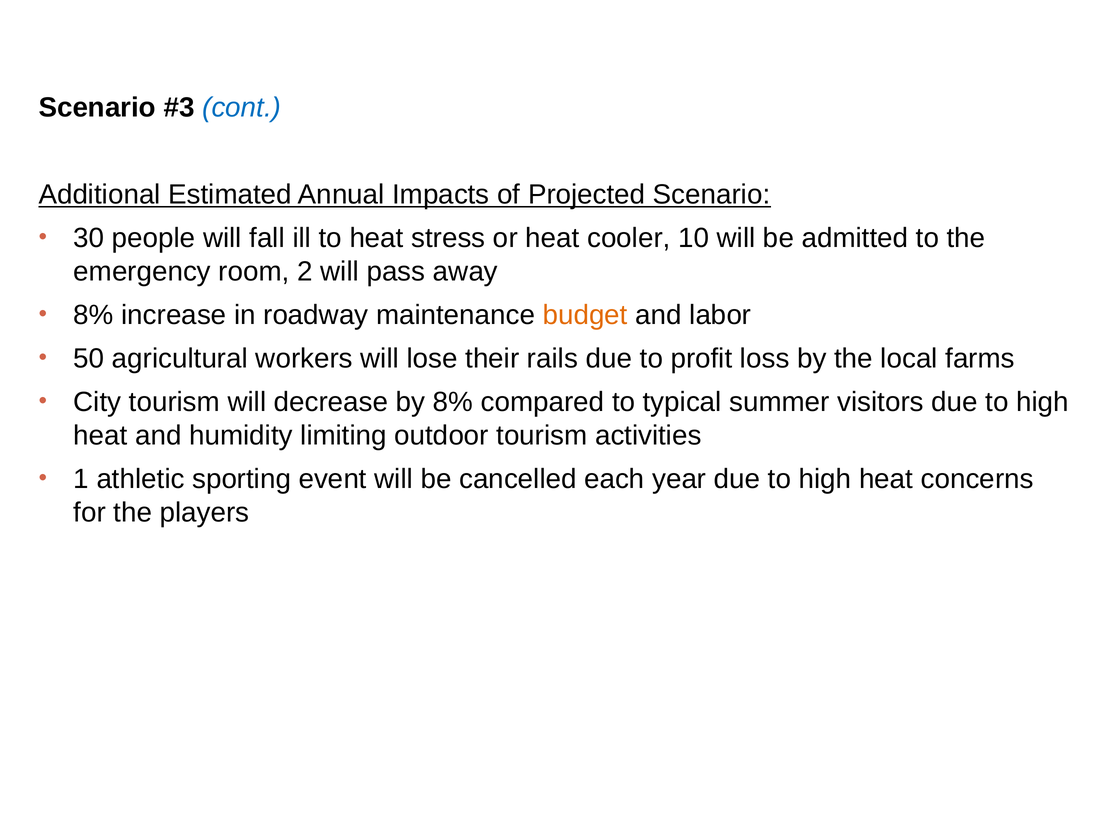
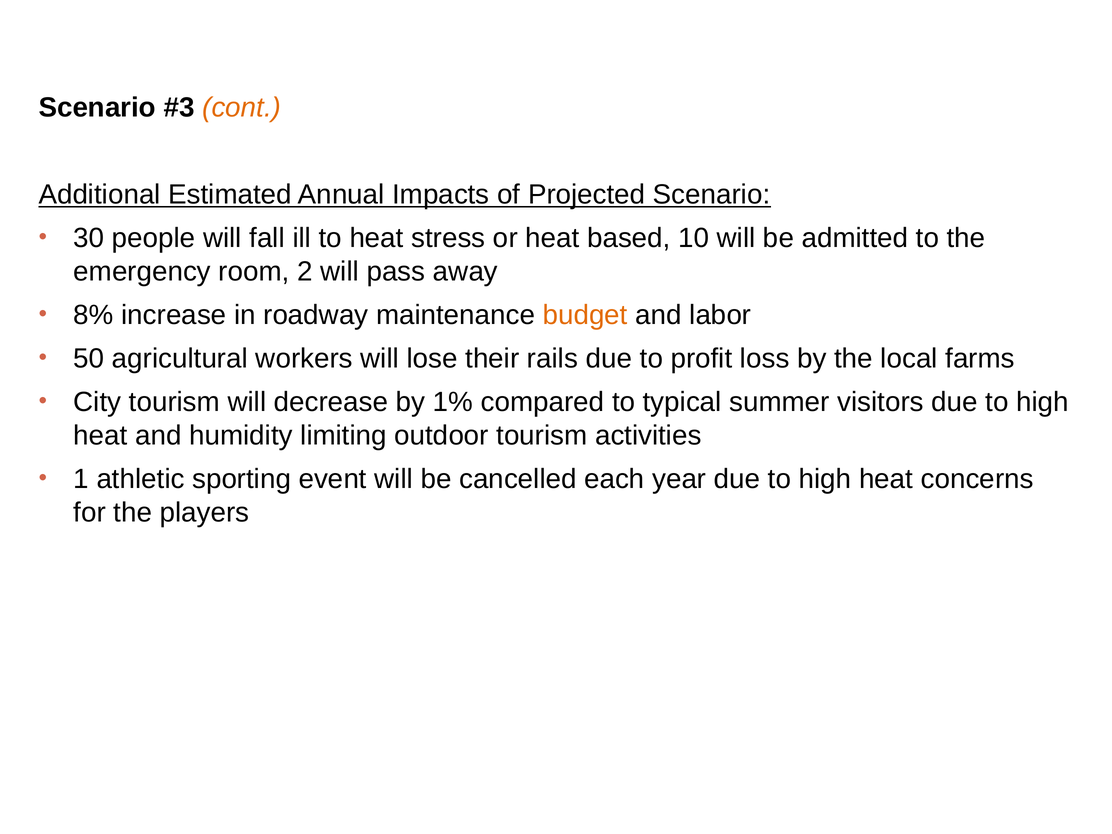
cont colour: blue -> orange (242, 107)
cooler: cooler -> based (629, 238)
by 8%: 8% -> 1% (453, 402)
